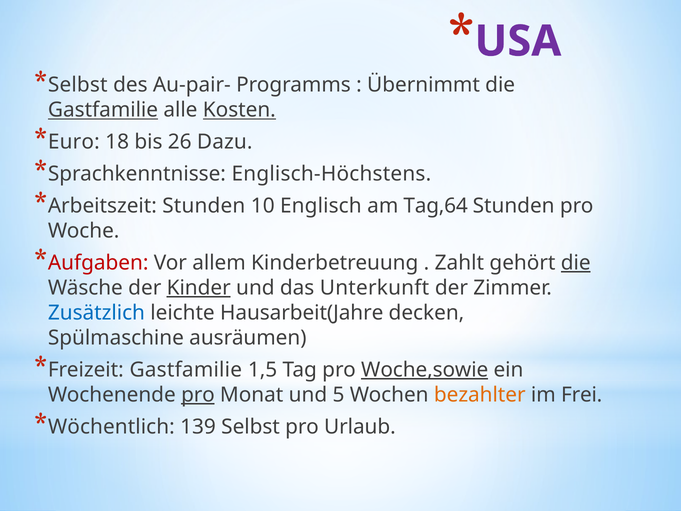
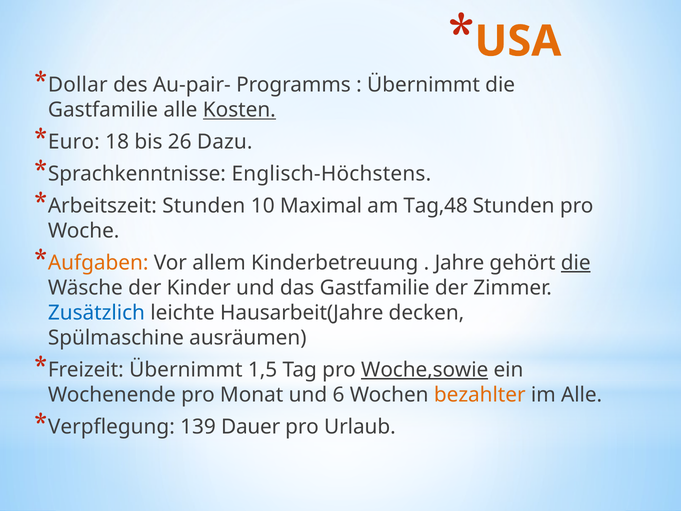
USA colour: purple -> orange (518, 41)
Selbst: Selbst -> Dollar (78, 85)
Gastfamilie underline: present -> none (103, 110)
Englisch: Englisch -> Maximal (321, 206)
Tag,64: Tag,64 -> Tag,48 (436, 206)
Aufgaben colour: red -> orange (98, 263)
Zahlt: Zahlt -> Jahre (459, 263)
Kinder underline: present -> none (199, 288)
das Unterkunft: Unterkunft -> Gastfamilie (375, 288)
Freizeit Gastfamilie: Gastfamilie -> Übernimmt (186, 370)
pro underline: present -> none (198, 395)
5: 5 -> 6 (338, 395)
im Frei: Frei -> Alle (582, 395)
Wöchentlich: Wöchentlich -> Verpflegung (111, 427)
139 Selbst: Selbst -> Dauer (251, 427)
